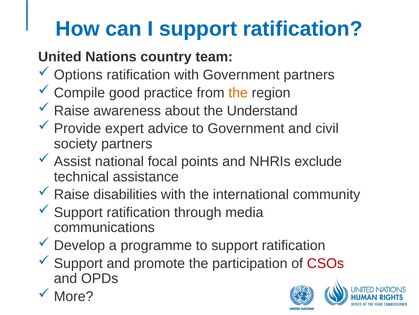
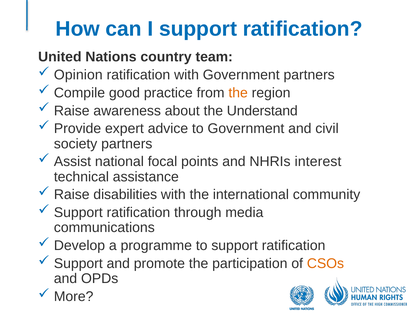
Options: Options -> Opinion (78, 75)
exclude: exclude -> interest (318, 161)
CSOs colour: red -> orange (325, 263)
